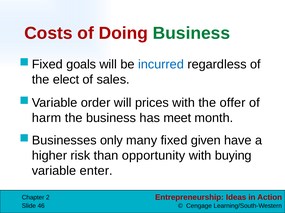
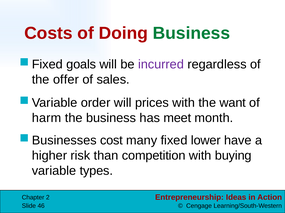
incurred colour: blue -> purple (161, 65)
elect: elect -> offer (66, 80)
offer: offer -> want (233, 103)
only: only -> cost (111, 141)
given: given -> lower (206, 141)
opportunity: opportunity -> competition (154, 156)
enter: enter -> types (96, 171)
